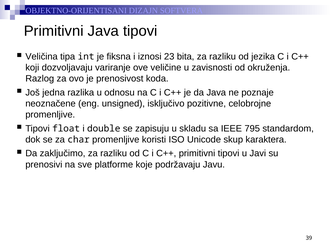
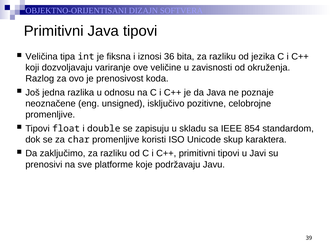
23: 23 -> 36 (169, 57)
795: 795 -> 854 (252, 128)
